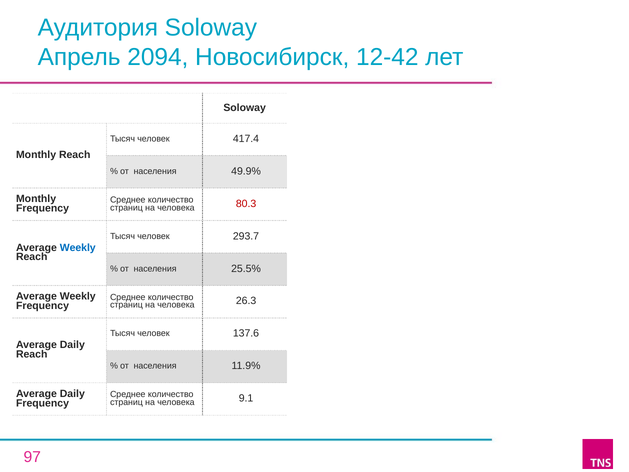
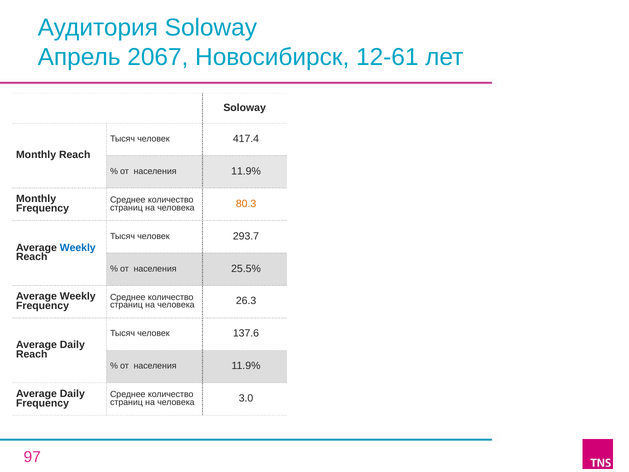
2094: 2094 -> 2067 (158, 57)
12-42: 12-42 -> 12-61 (387, 57)
49.9%: 49.9% -> 11.9% (246, 171)
80.3 colour: red -> orange (246, 204)
9.1: 9.1 -> 3.0 (246, 398)
